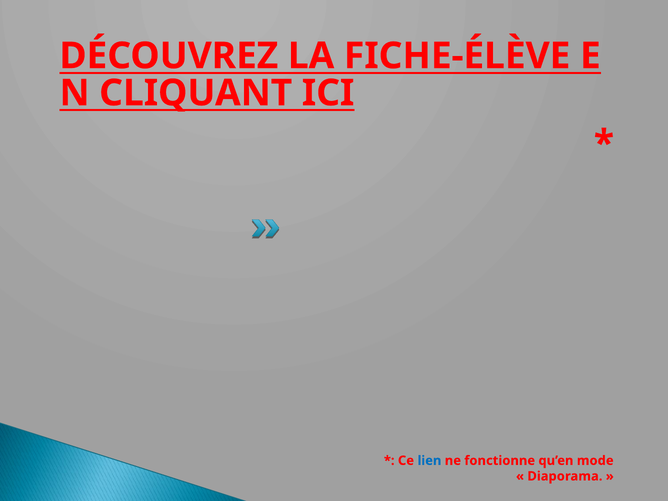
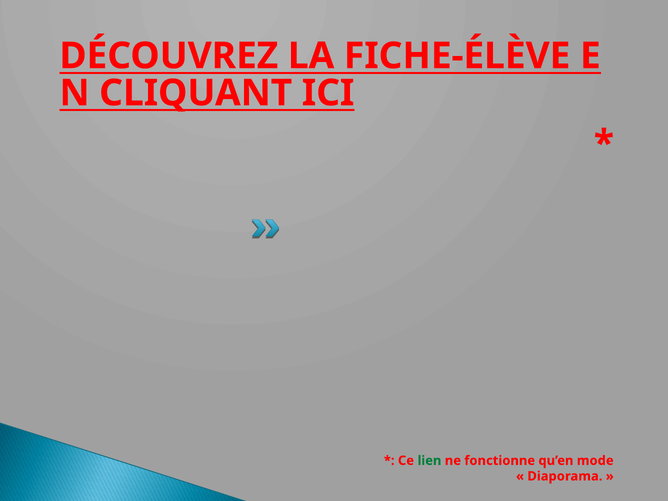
lien colour: blue -> green (429, 461)
